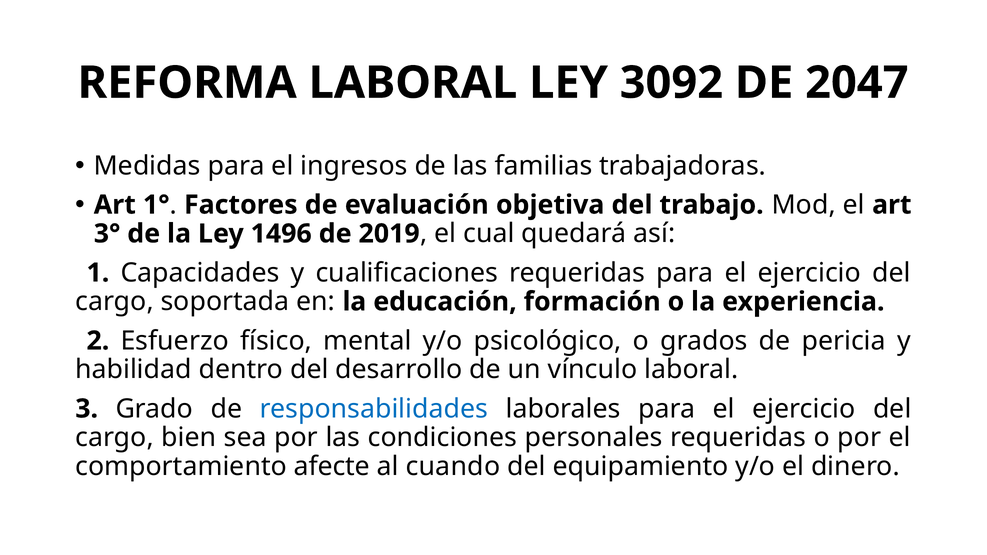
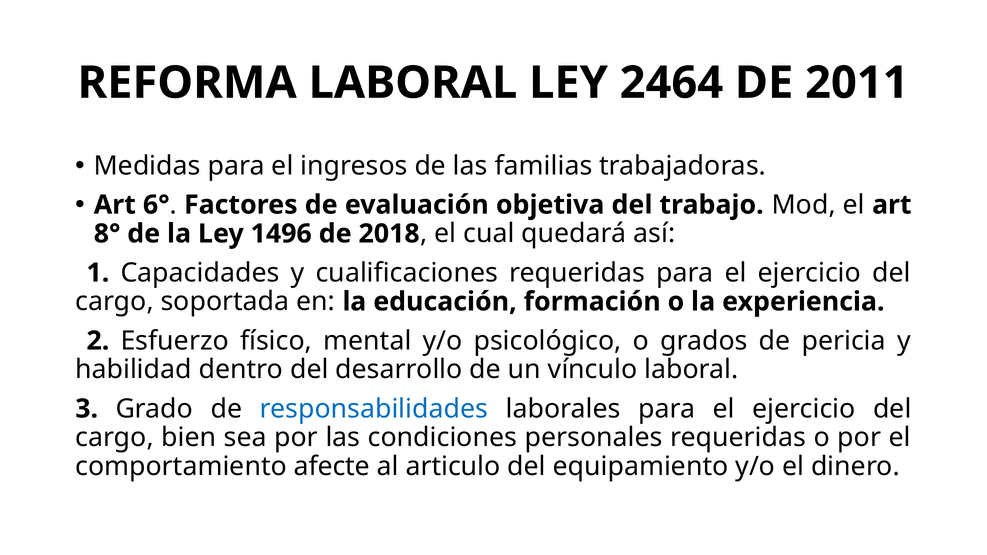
3092: 3092 -> 2464 (671, 83)
2047: 2047 -> 2011 (857, 83)
1°: 1° -> 6° (156, 205)
3°: 3° -> 8° (107, 234)
2019: 2019 -> 2018 (389, 234)
cuando: cuando -> articulo (453, 467)
